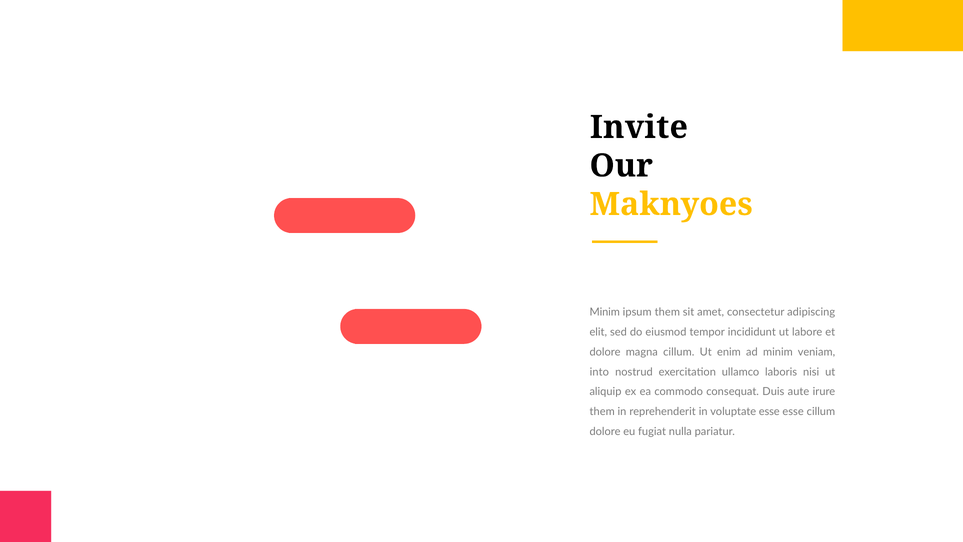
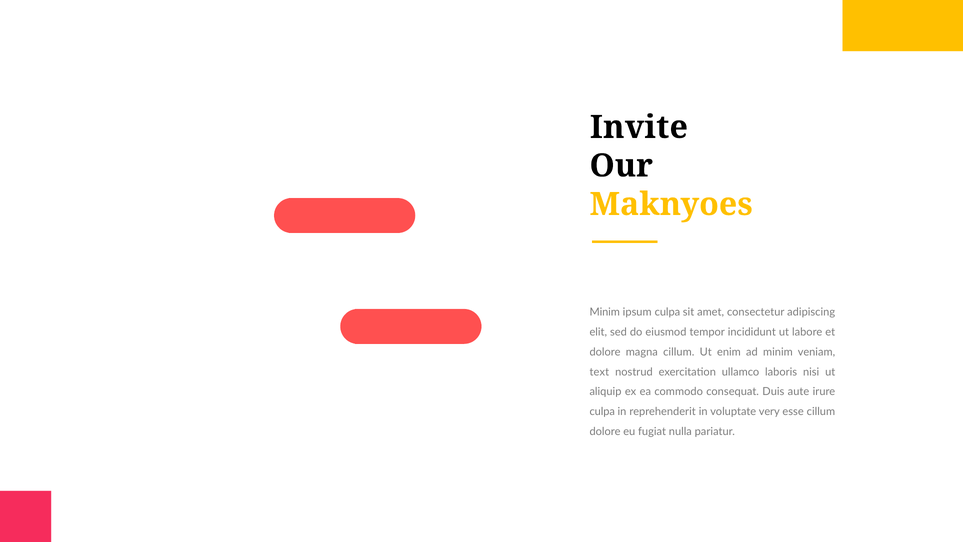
ipsum them: them -> culpa (667, 312)
into: into -> text (599, 372)
them: them -> culpa (602, 411)
voluptate esse: esse -> very (769, 411)
